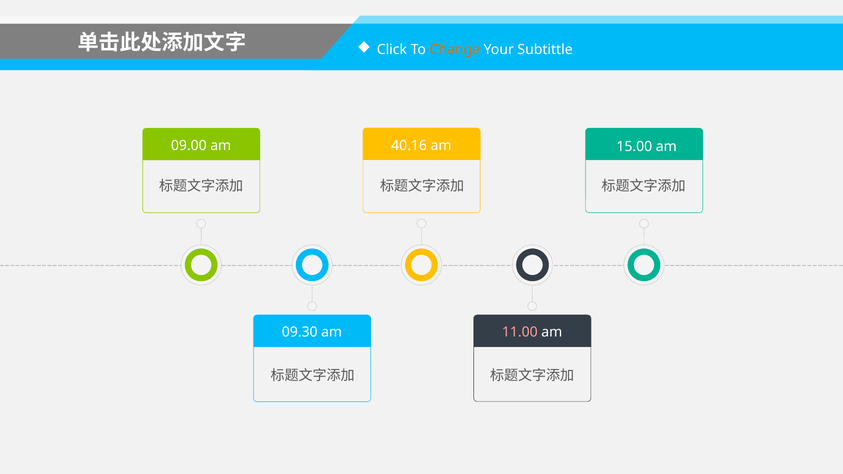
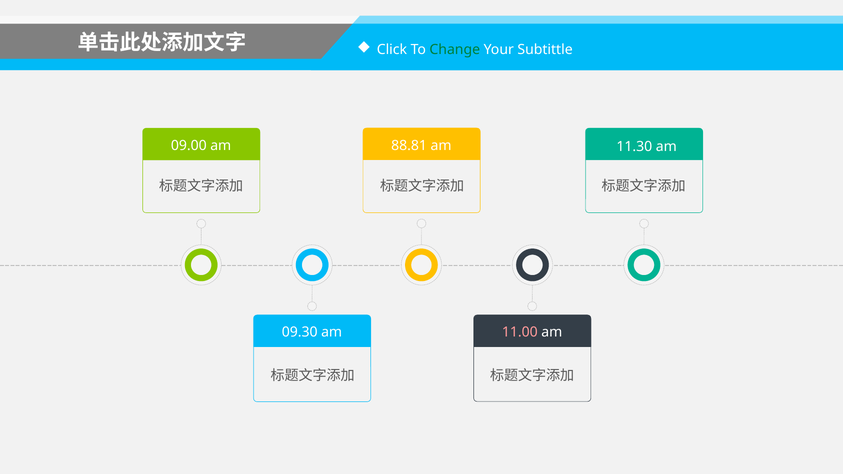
Change colour: orange -> green (455, 50)
40.16: 40.16 -> 88.81 (409, 146)
15.00: 15.00 -> 11.30 (634, 147)
